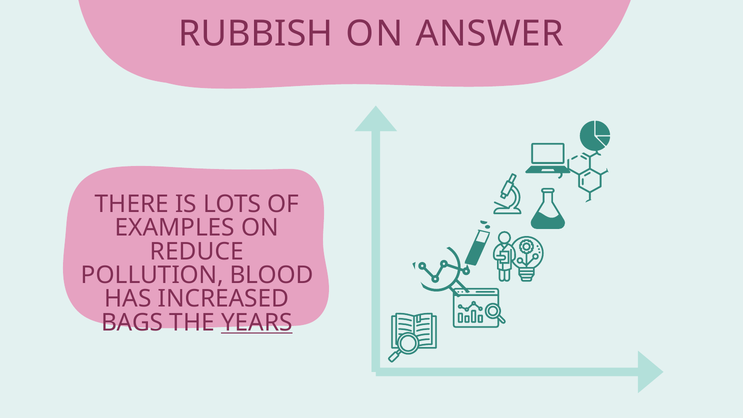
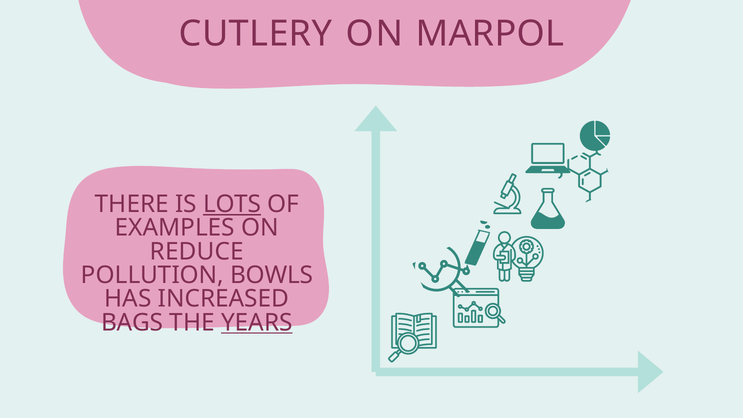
RUBBISH: RUBBISH -> CUTLERY (256, 34)
ANSWER: ANSWER -> MARPOL (490, 34)
LOTS underline: none -> present (232, 204)
BLOOD: BLOOD -> BOWLS (272, 275)
